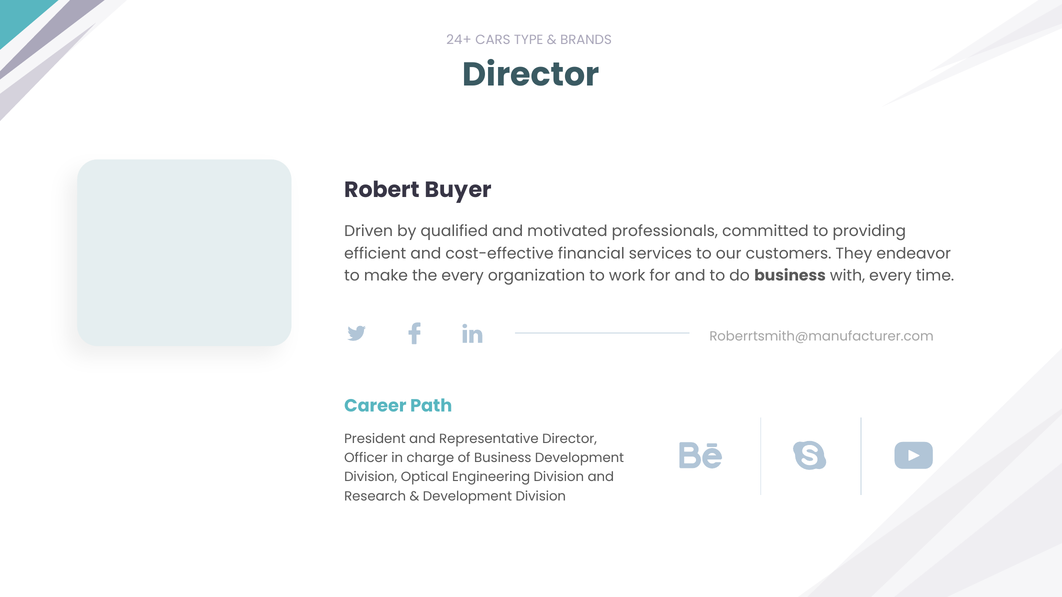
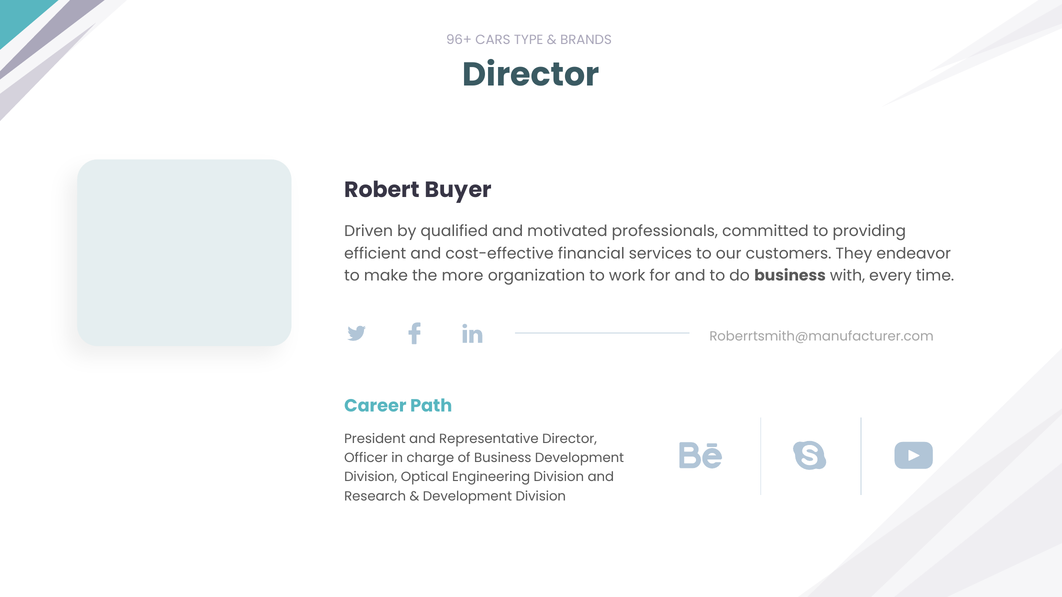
24+: 24+ -> 96+ (459, 40)
the every: every -> more (463, 276)
